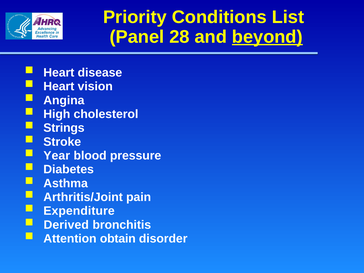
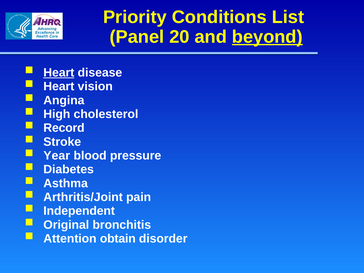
28: 28 -> 20 (179, 37)
Heart underline: none -> present (59, 73)
Strings: Strings -> Record (64, 128)
Expenditure: Expenditure -> Independent (79, 211)
Derived: Derived -> Original (66, 225)
